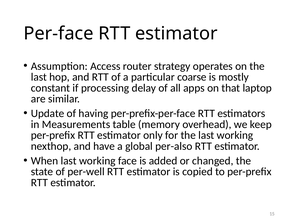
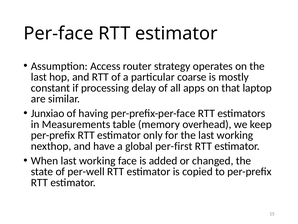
Update: Update -> Junxiao (48, 113)
per-also: per-also -> per-first (174, 146)
